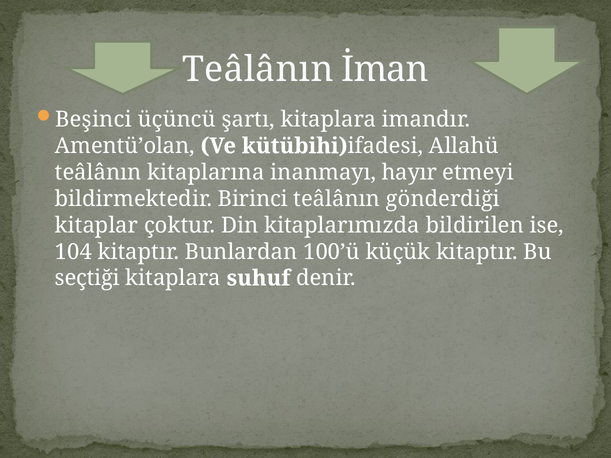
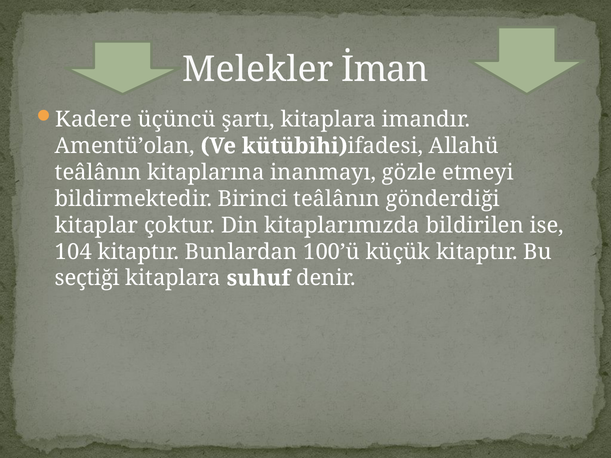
Teâlânın: Teâlânın -> Melekler (258, 70)
Beşinci: Beşinci -> Kadere (94, 120)
hayır: hayır -> gözle (409, 173)
